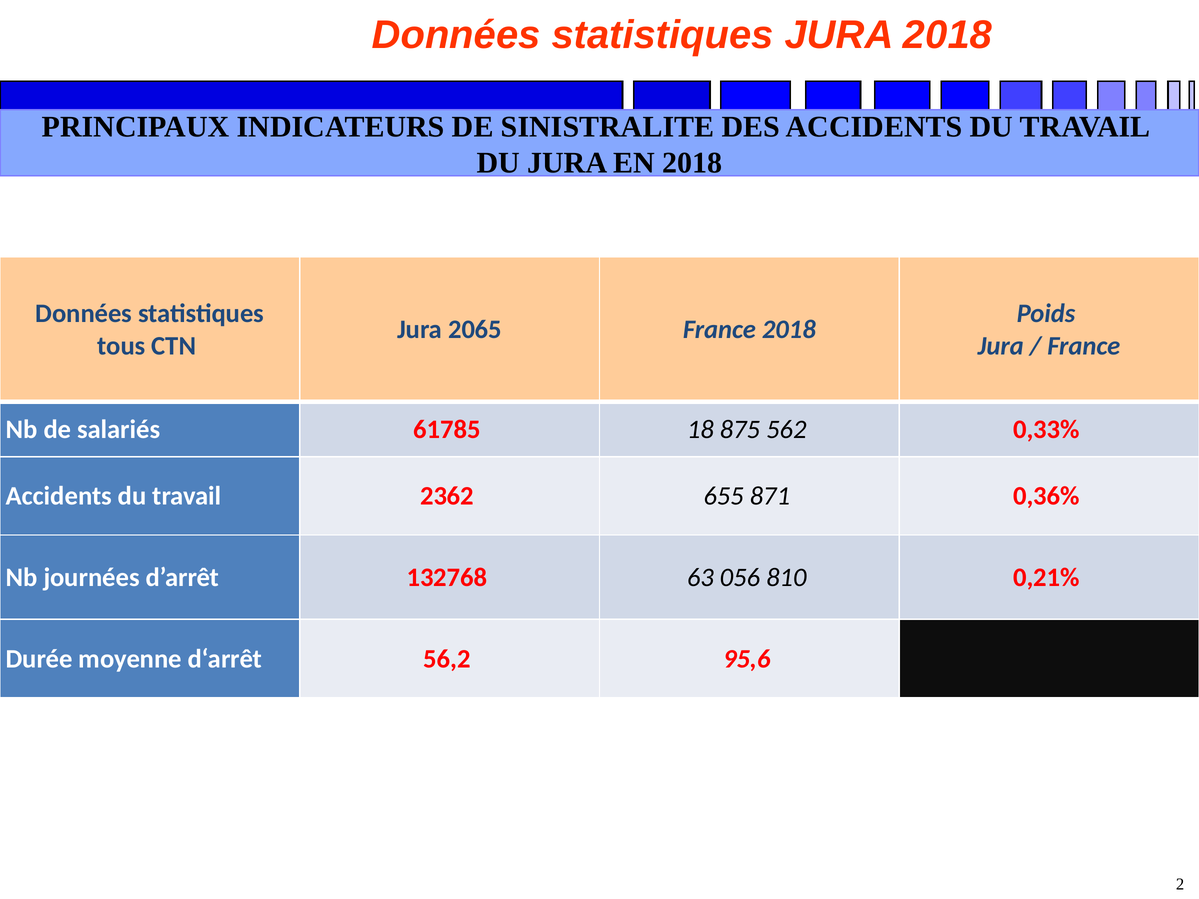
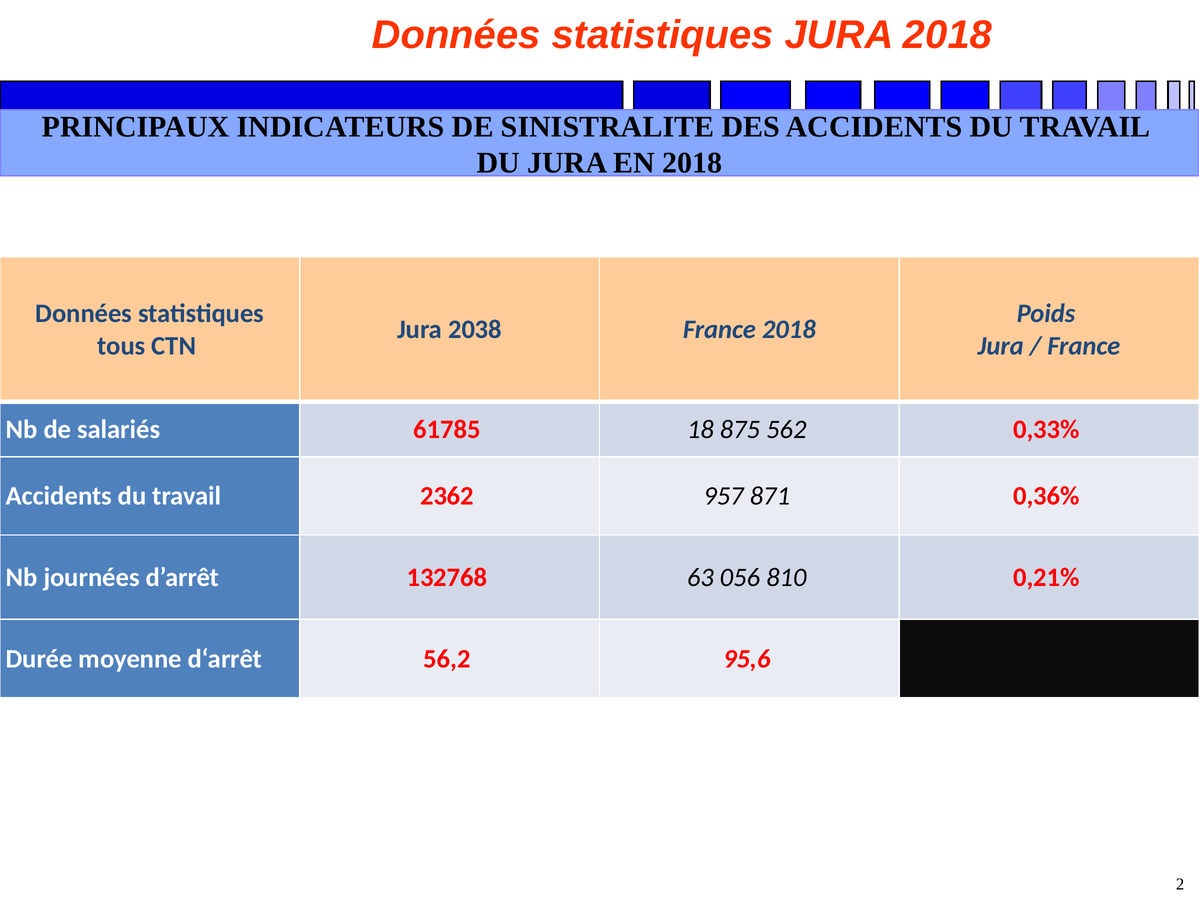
2065: 2065 -> 2038 (475, 330)
655: 655 -> 957 (724, 496)
